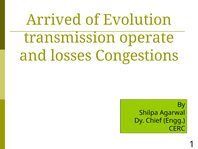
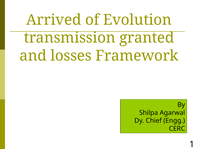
operate: operate -> granted (147, 38)
Congestions: Congestions -> Framework (137, 55)
